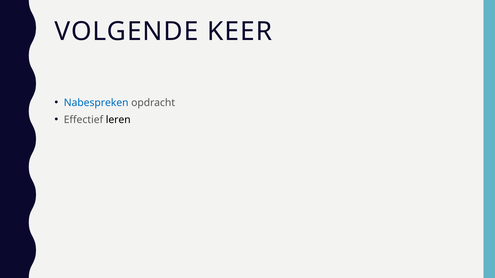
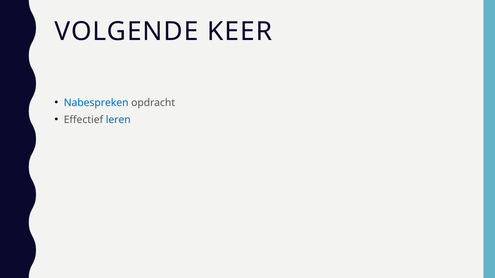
leren colour: black -> blue (118, 120)
